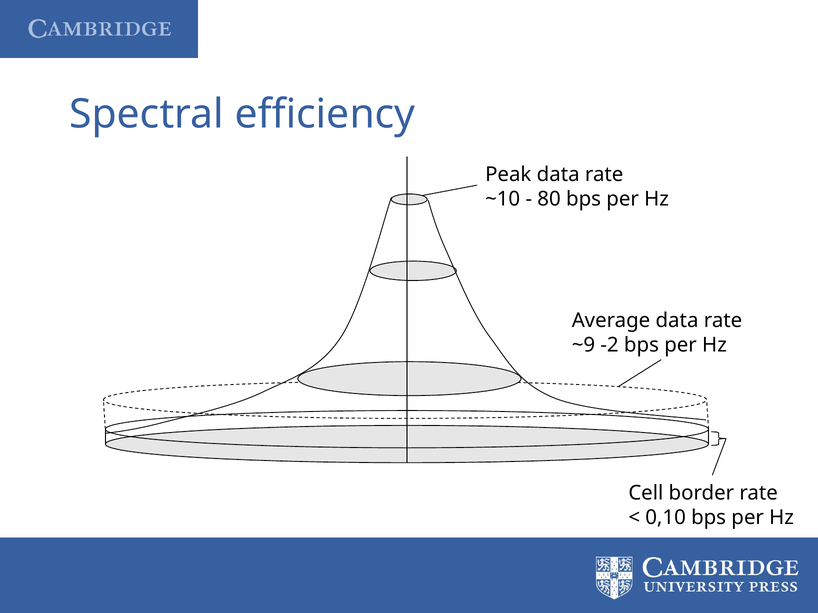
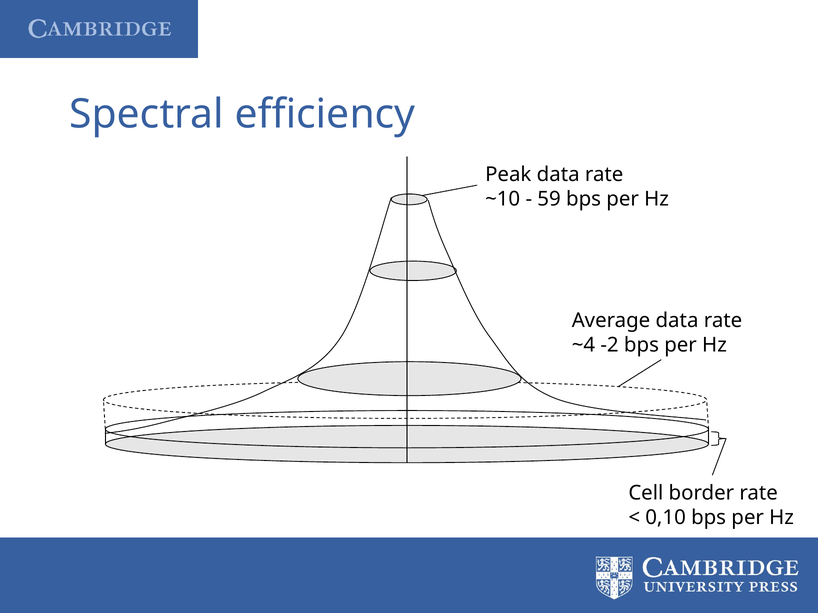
80: 80 -> 59 (549, 199)
~9: ~9 -> ~4 (583, 345)
